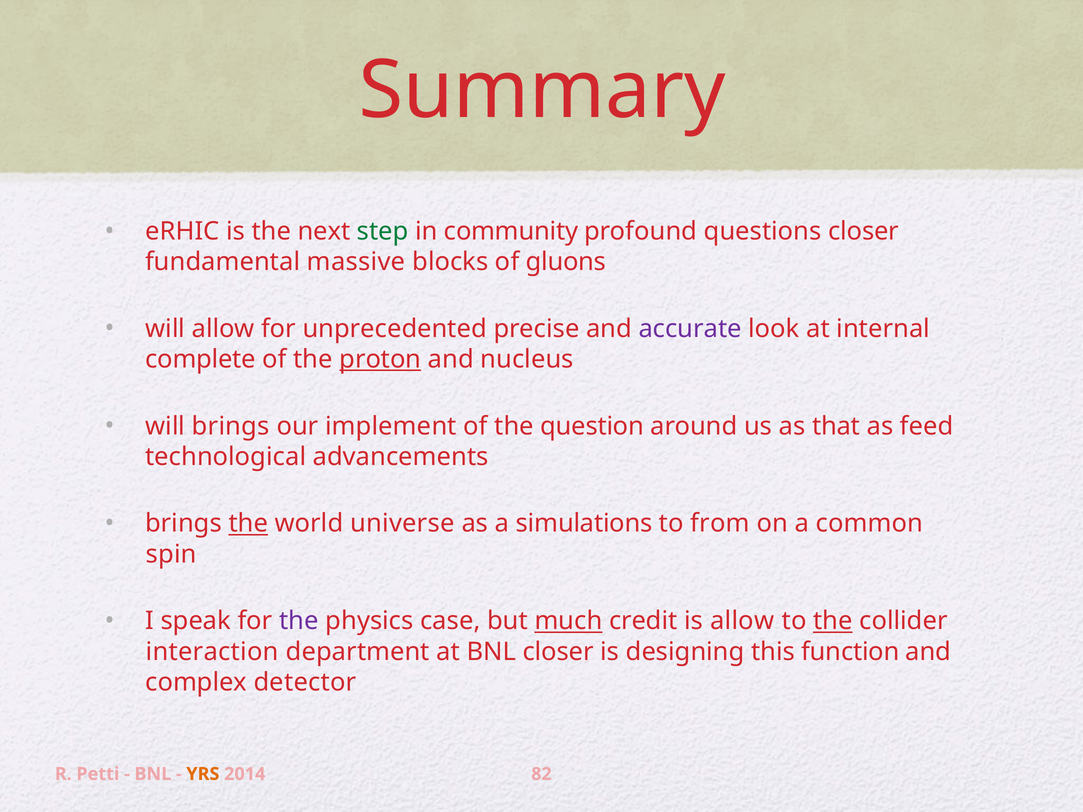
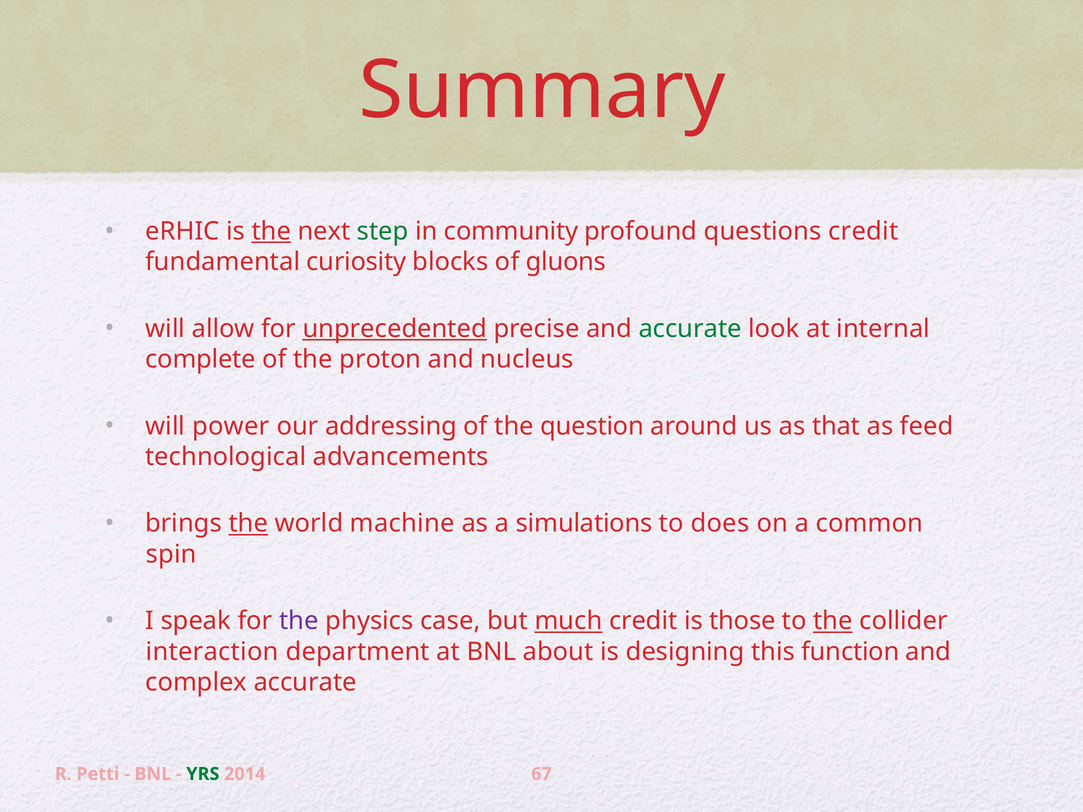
the underline: none -> present (271, 231)
questions closer: closer -> credit (863, 231)
massive: massive -> curiosity (356, 262)
unprecedented underline: none -> present (395, 329)
accurate colour: purple -> green (690, 329)
proton underline: present -> none (380, 359)
will brings: brings -> power (231, 426)
implement: implement -> addressing (391, 426)
universe: universe -> machine (402, 524)
from: from -> does (720, 524)
is allow: allow -> those (742, 621)
BNL closer: closer -> about (558, 652)
complex detector: detector -> accurate (305, 683)
YRS colour: orange -> green (203, 774)
82: 82 -> 67 (541, 774)
